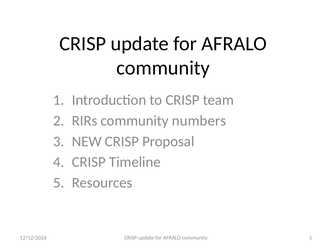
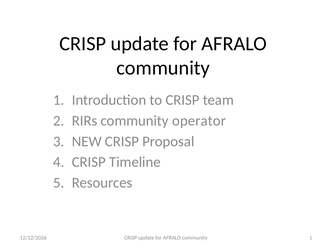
numbers: numbers -> operator (199, 121)
